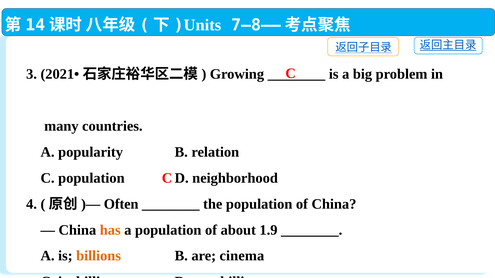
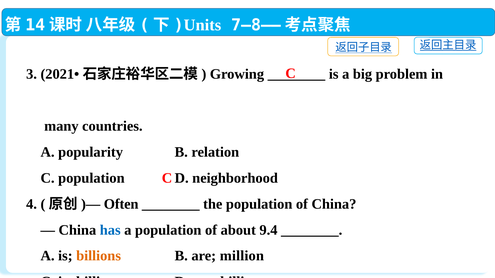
has colour: orange -> blue (110, 230)
1.9: 1.9 -> 9.4 (268, 230)
cinema: cinema -> million (242, 256)
